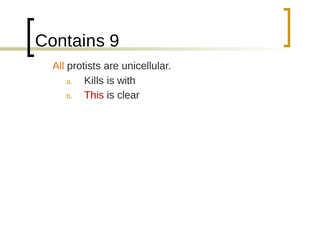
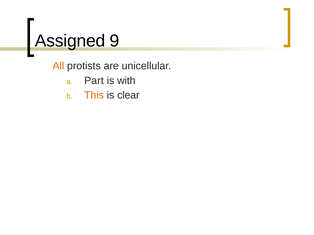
Contains: Contains -> Assigned (70, 41)
Kills: Kills -> Part (94, 81)
This colour: red -> orange (94, 95)
